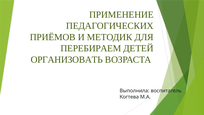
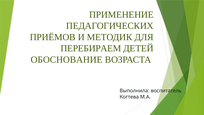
ОРГАНИЗОВАТЬ: ОРГАНИЗОВАТЬ -> ОБОСНОВАНИЕ (67, 59)
